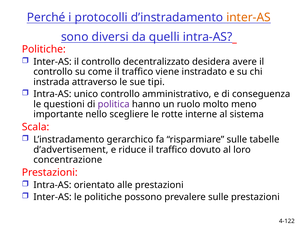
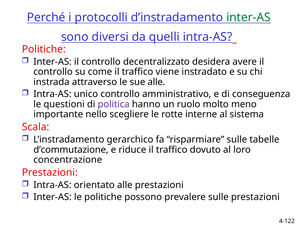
inter-AS colour: orange -> green (249, 18)
sue tipi: tipi -> alle (156, 82)
d’advertisement: d’advertisement -> d’commutazione (71, 150)
